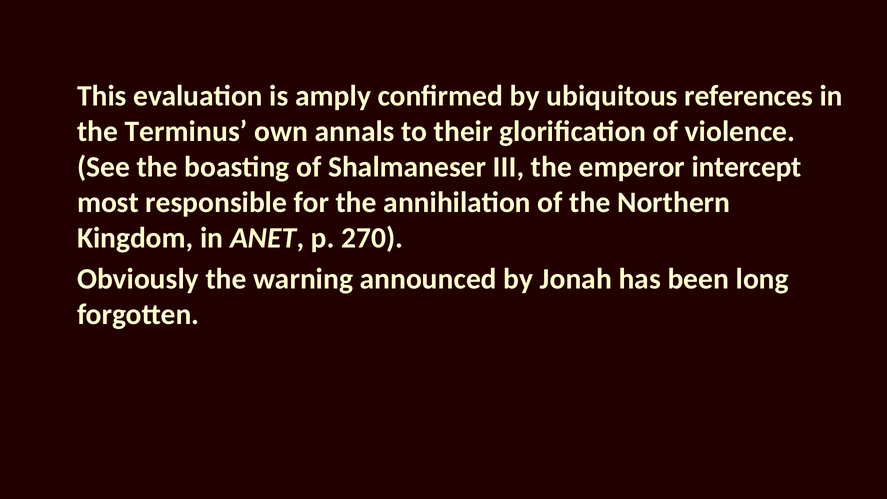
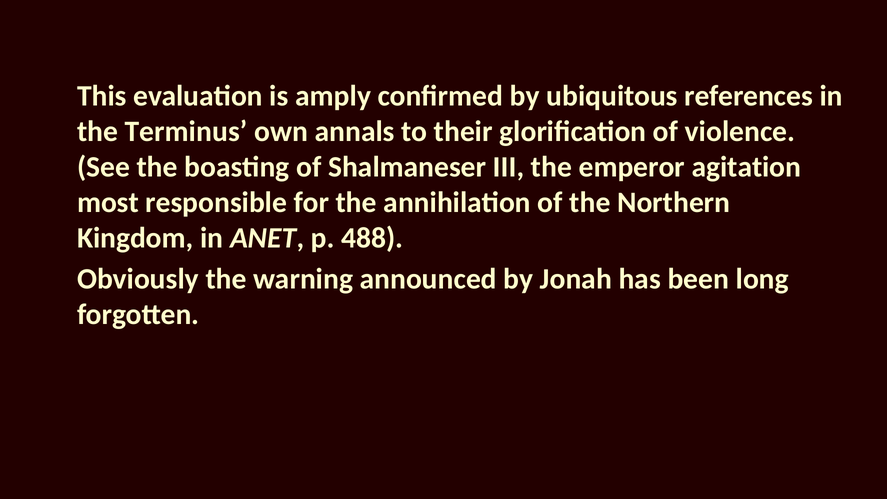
intercept: intercept -> agitation (746, 167)
270: 270 -> 488 (372, 238)
